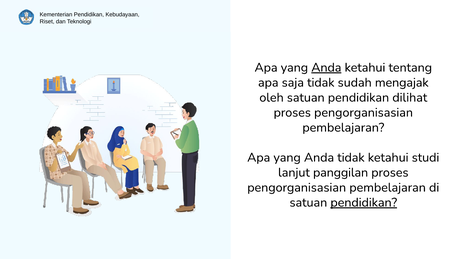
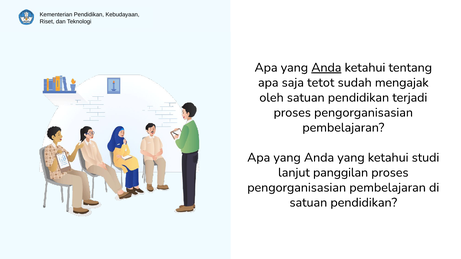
saja tidak: tidak -> tetot (321, 83)
dilihat: dilihat -> terjadi (410, 98)
Anda tidak: tidak -> yang (351, 158)
pendidikan underline: present -> none (364, 203)
